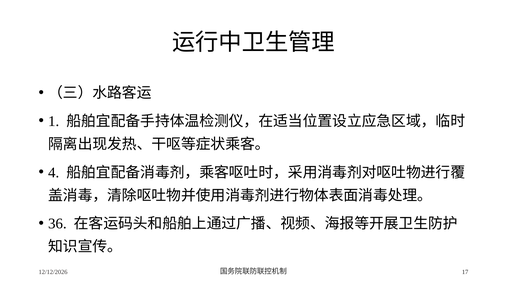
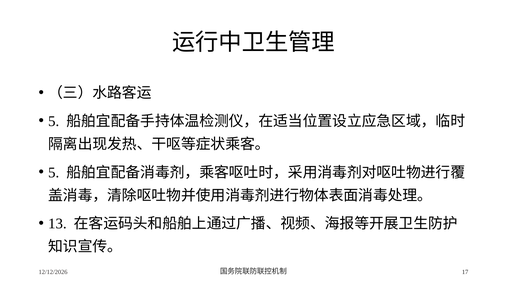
1: 1 -> 5 (54, 121)
4: 4 -> 5 (54, 173)
36: 36 -> 13 (57, 224)
